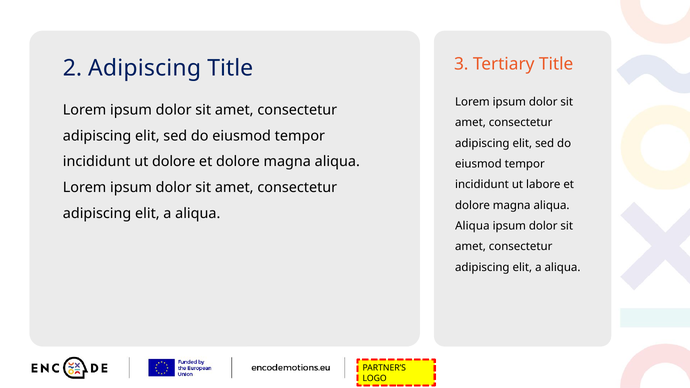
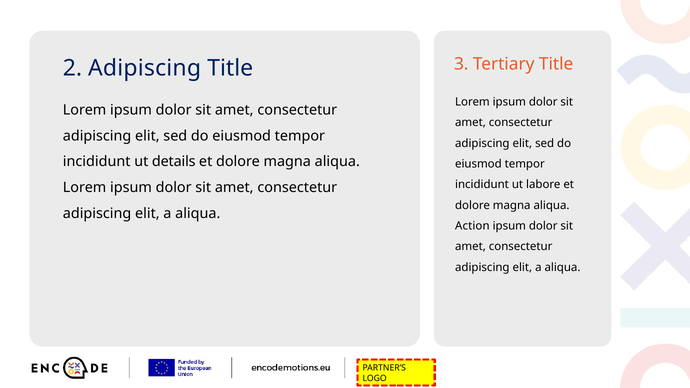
ut dolore: dolore -> details (174, 162)
Aliqua: Aliqua -> Action (472, 226)
